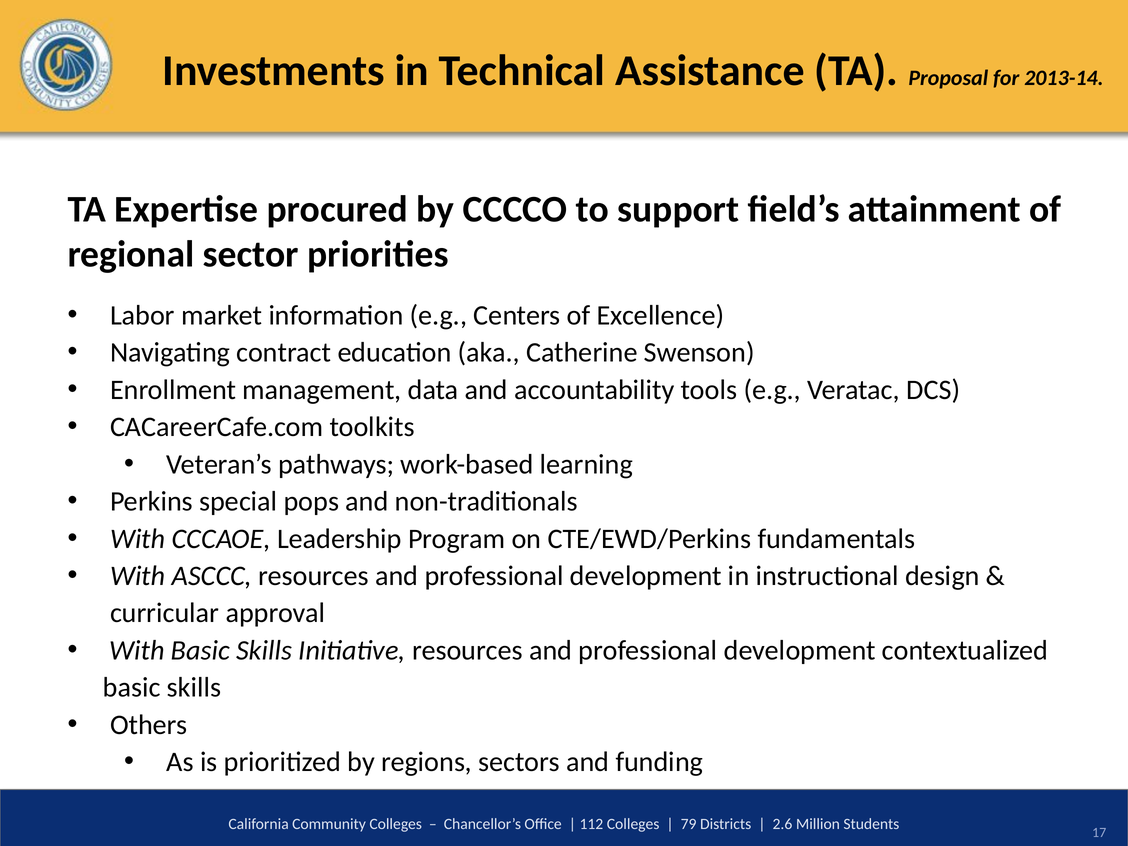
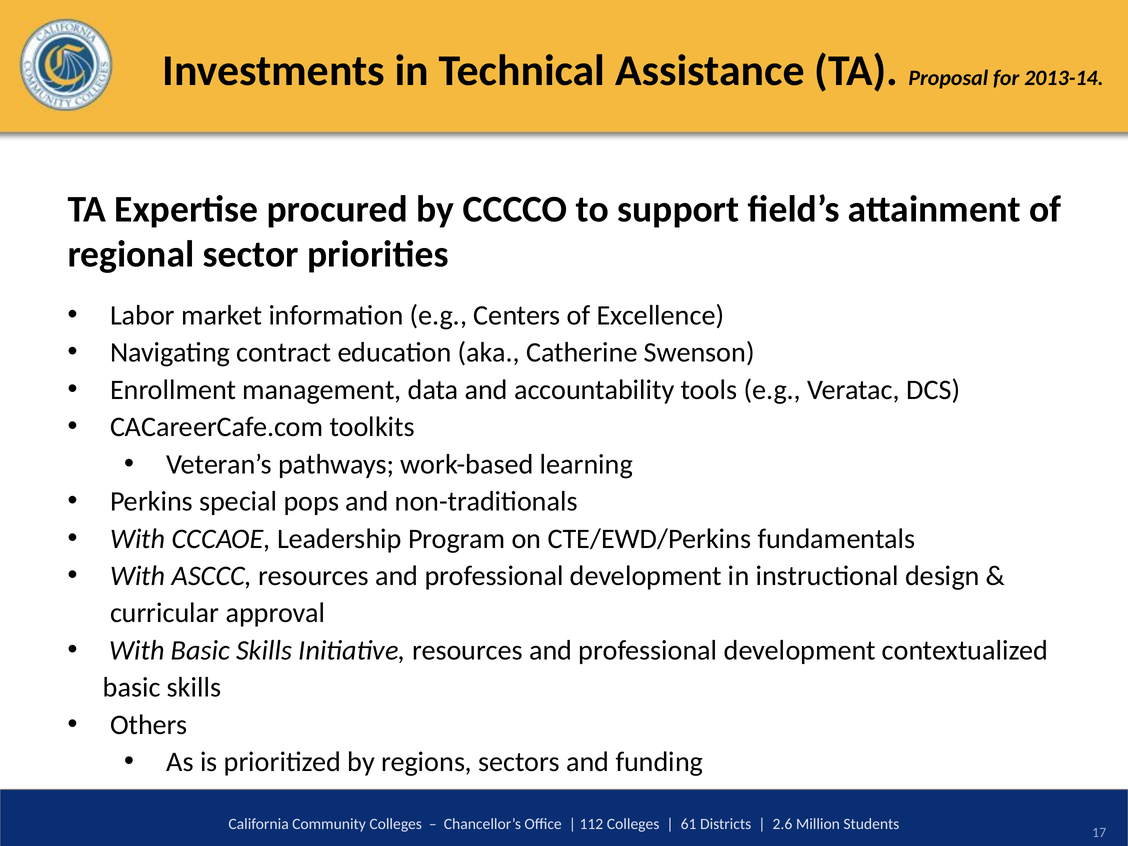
79: 79 -> 61 (689, 824)
